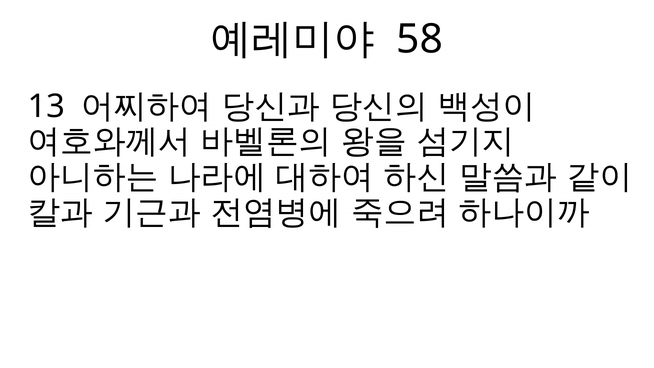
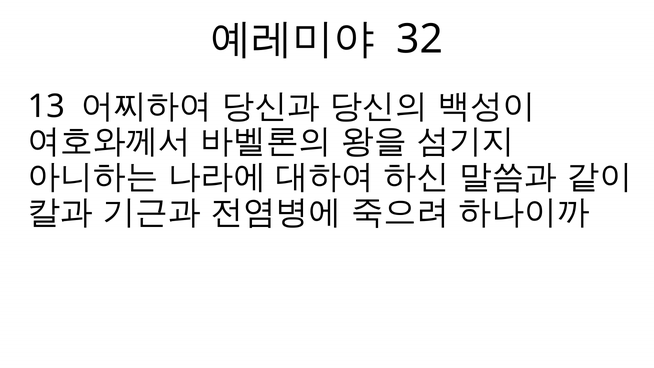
58: 58 -> 32 (420, 39)
